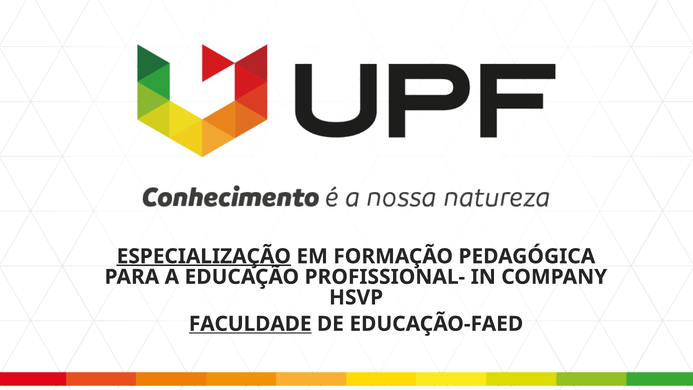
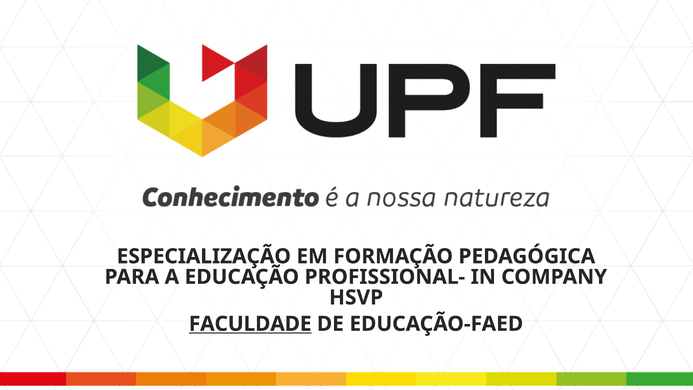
ESPECIALIZAÇÃO underline: present -> none (204, 256)
